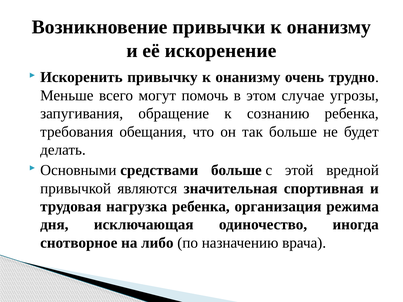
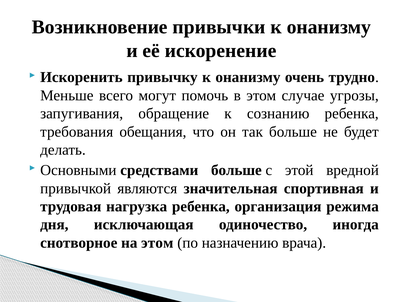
на либо: либо -> этом (157, 243)
